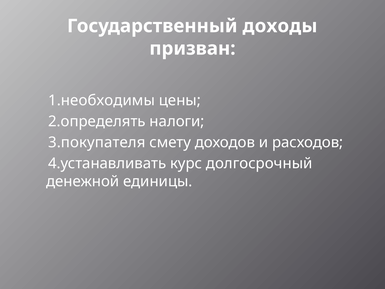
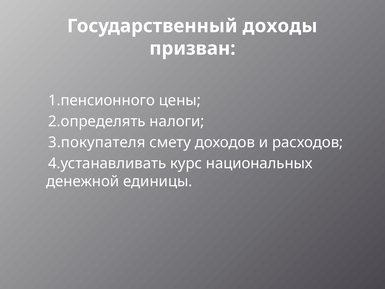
1.необходимы: 1.необходимы -> 1.пенсионного (102, 100)
долгосрочный: долгосрочный -> национальных (259, 163)
